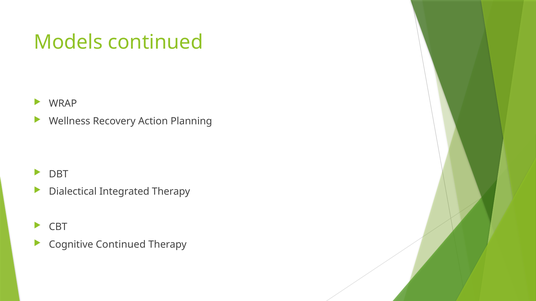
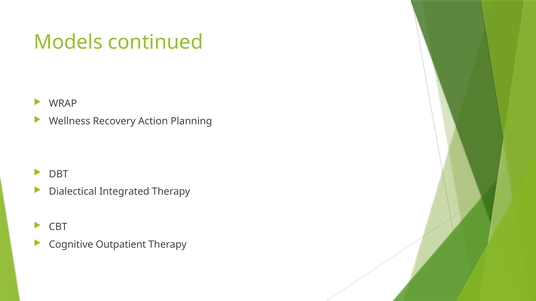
Cognitive Continued: Continued -> Outpatient (121, 245)
